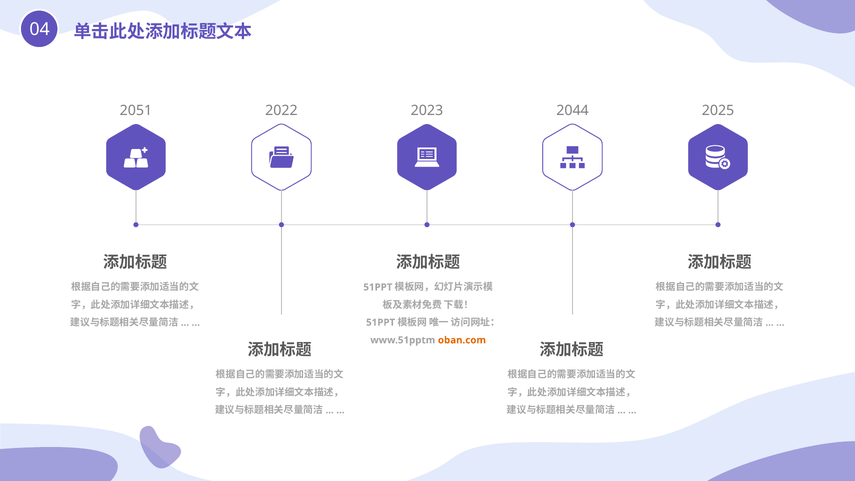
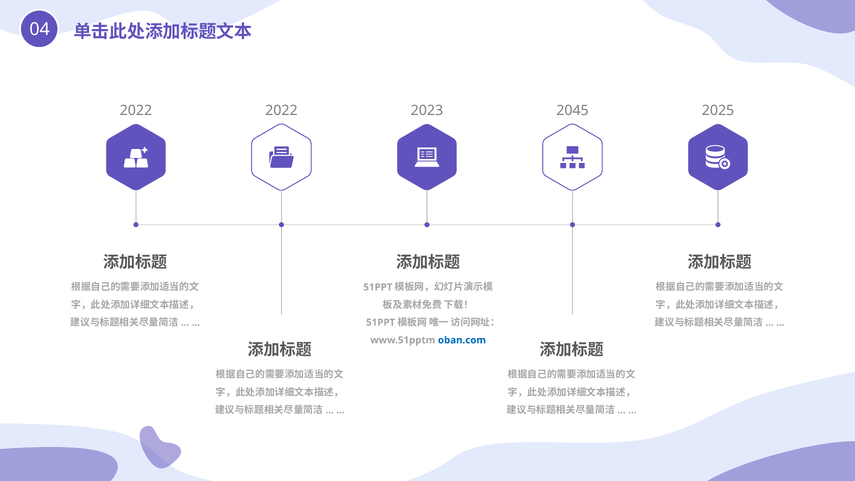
2051: 2051 -> 2022 (136, 111)
2044: 2044 -> 2045 (573, 111)
oban.com colour: orange -> blue (462, 340)
